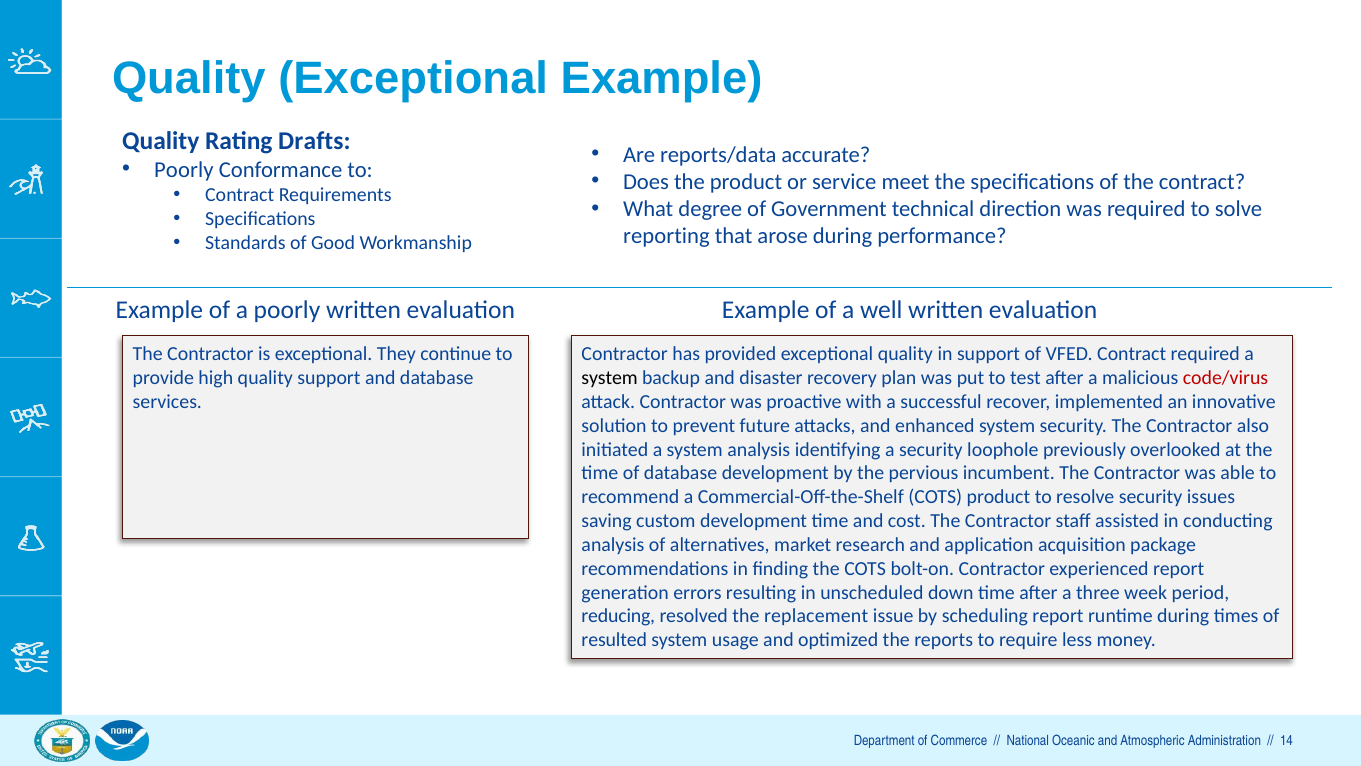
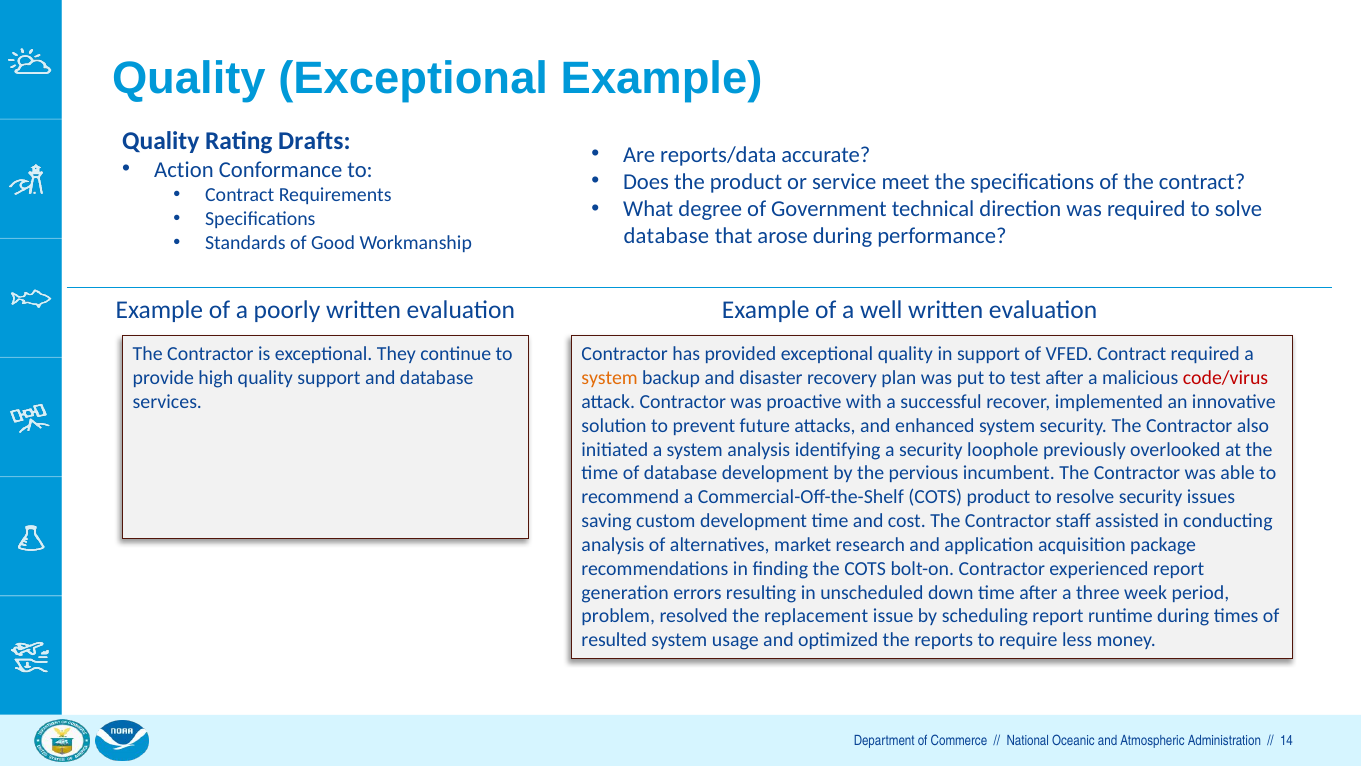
Poorly: Poorly -> Action (184, 170)
reporting: reporting -> database (666, 236)
system colour: black -> orange (610, 378)
reducing: reducing -> problem (618, 616)
